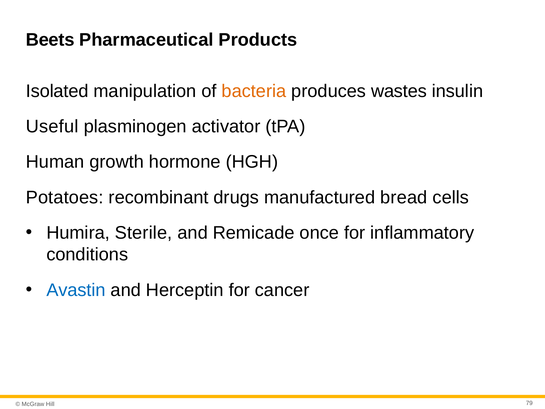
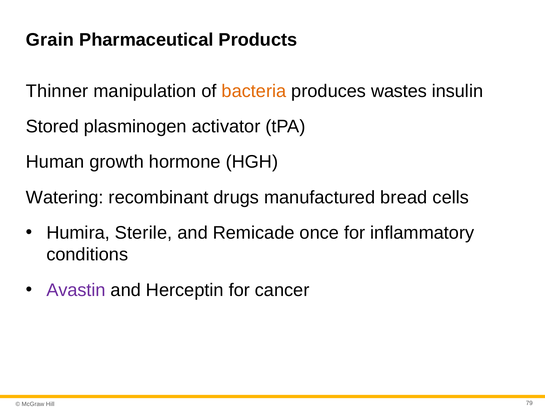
Beets: Beets -> Grain (50, 40)
Isolated: Isolated -> Thinner (57, 91)
Useful: Useful -> Stored (52, 126)
Potatoes: Potatoes -> Watering (65, 197)
Avastin colour: blue -> purple (76, 290)
